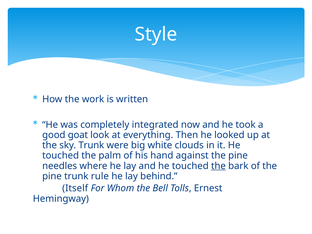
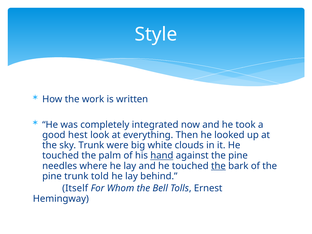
goat: goat -> hest (78, 135)
hand underline: none -> present (162, 156)
rule: rule -> told (100, 176)
